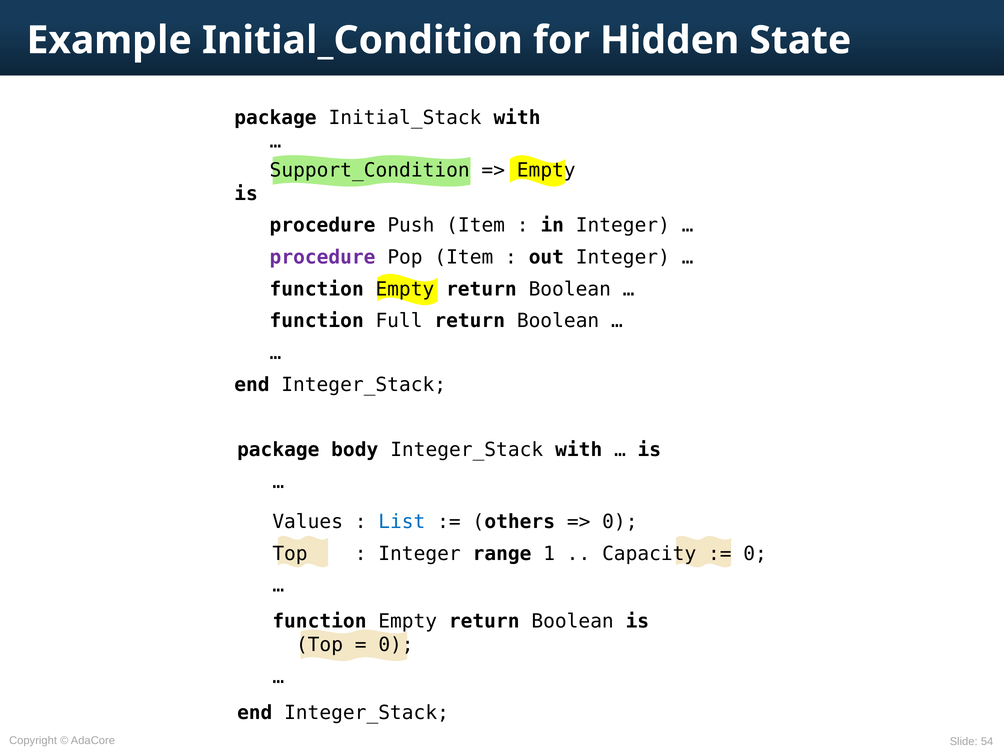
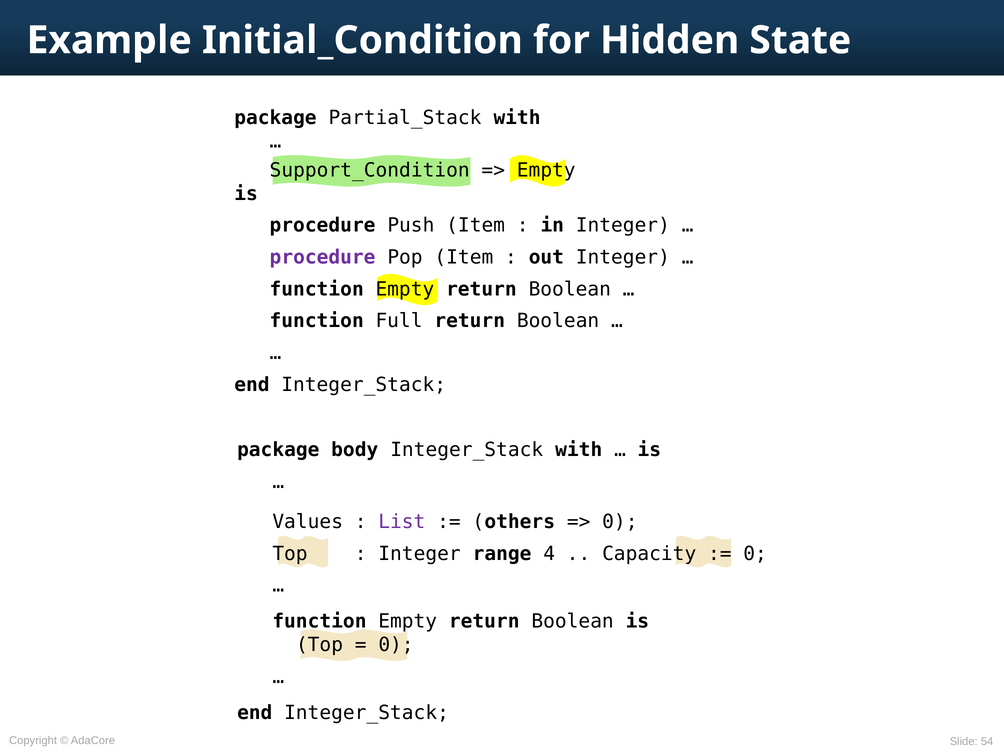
Initial_Stack: Initial_Stack -> Partial_Stack (405, 118)
List colour: blue -> purple (402, 522)
1: 1 -> 4 (549, 554)
